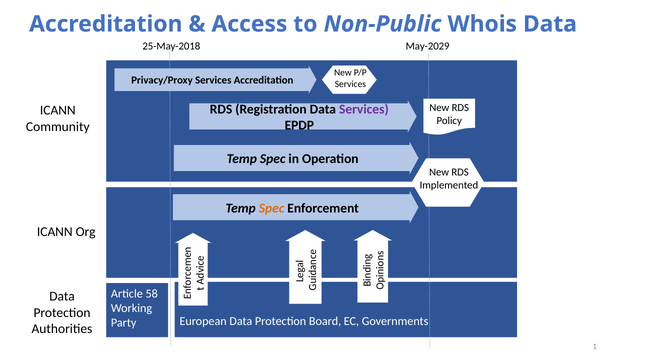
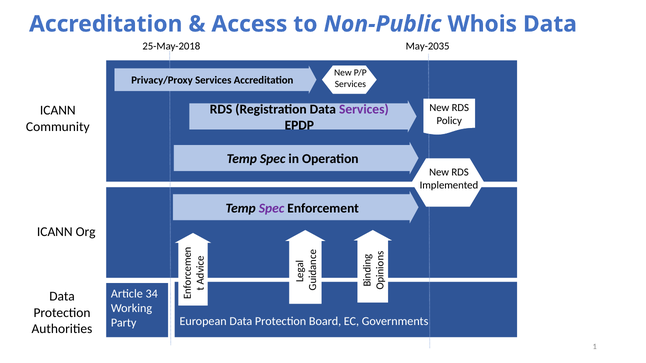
May-2029: May-2029 -> May-2035 (428, 46)
Spec colour: orange -> purple (272, 208)
58: 58 -> 34 (152, 294)
